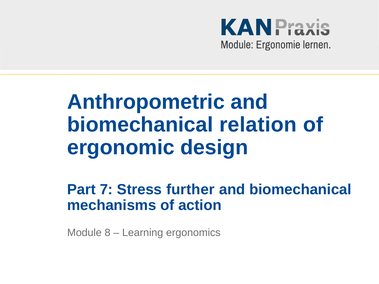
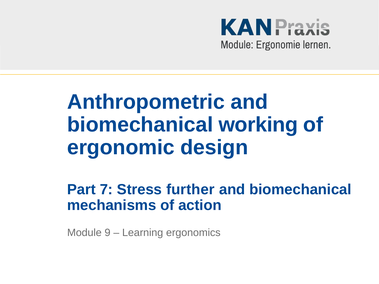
relation: relation -> working (258, 125)
8: 8 -> 9 (108, 233)
